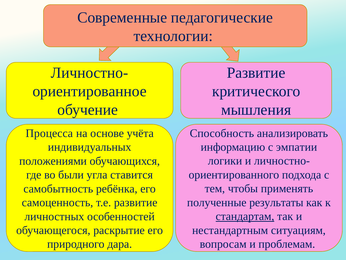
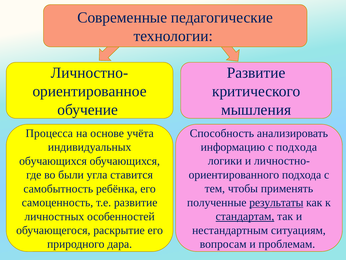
с эмпатии: эмпатии -> подхода (297, 147)
положениями: положениями -> обучающихся (53, 161)
результаты underline: none -> present (276, 202)
